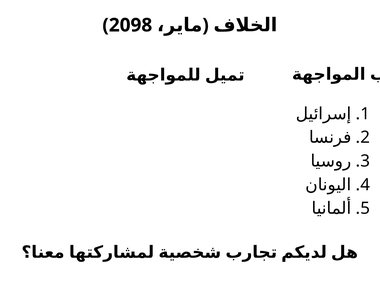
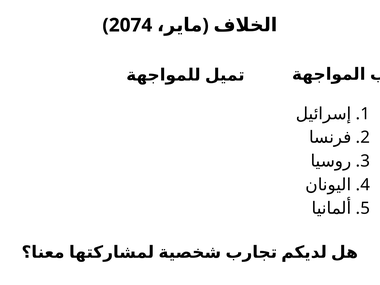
2098: 2098 -> 2074 (131, 25)
